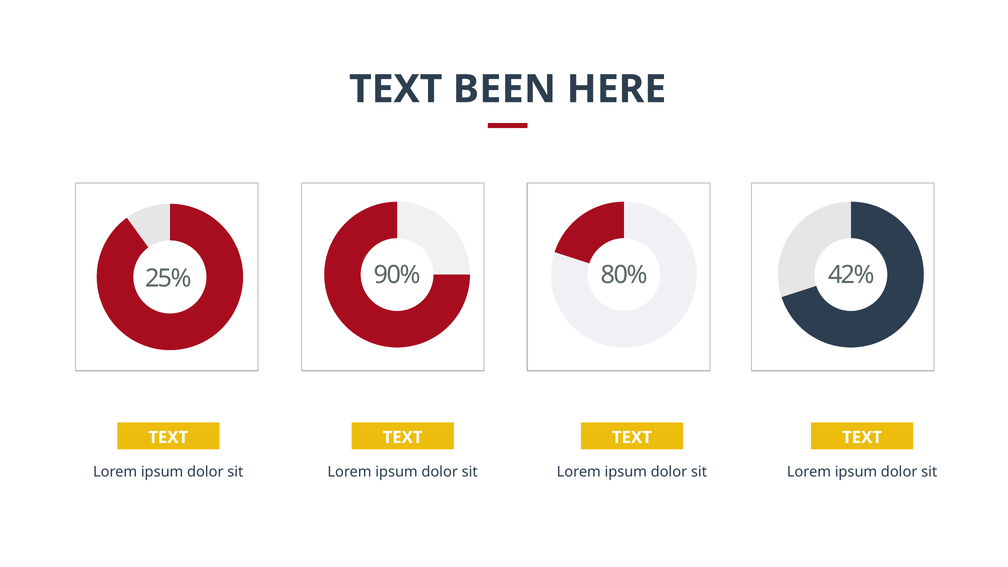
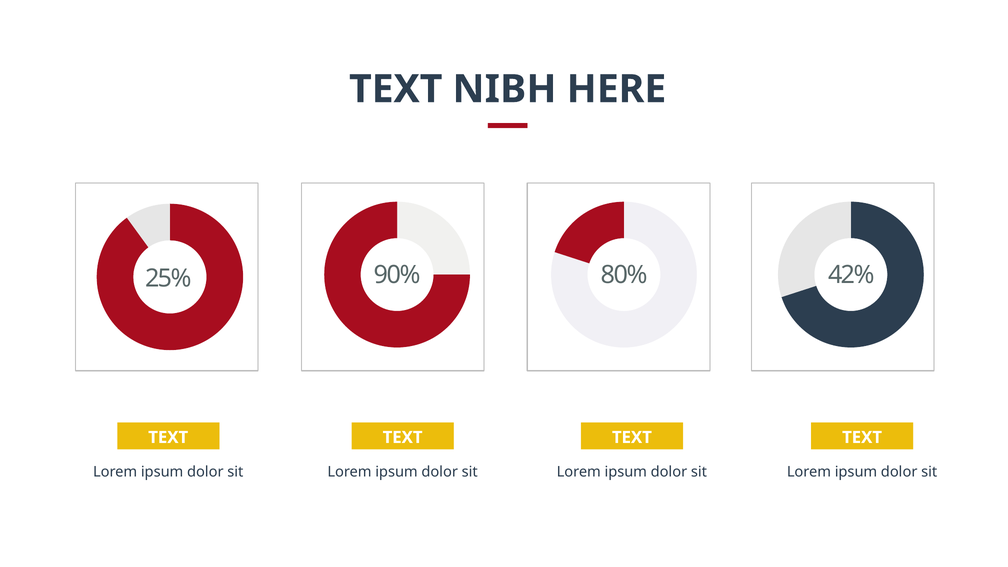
BEEN: BEEN -> NIBH (504, 89)
